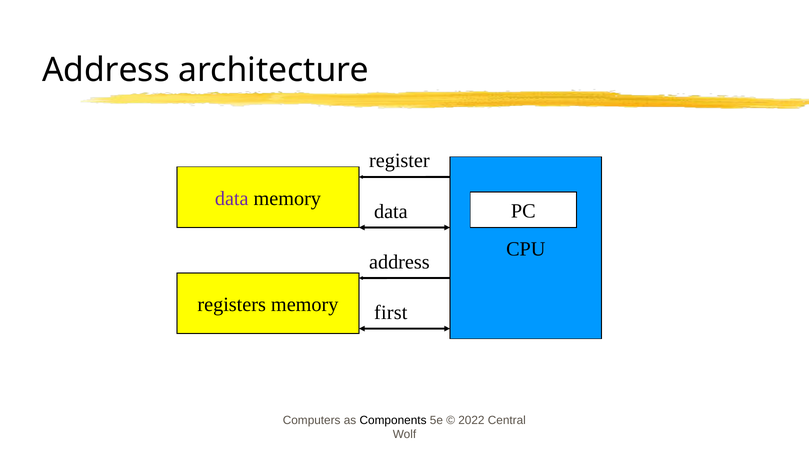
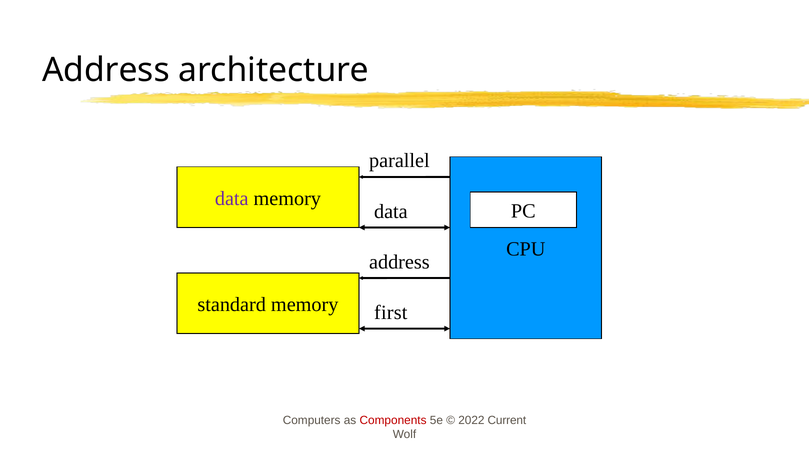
register: register -> parallel (399, 161)
registers: registers -> standard (232, 305)
Components colour: black -> red (393, 420)
Central: Central -> Current (507, 420)
